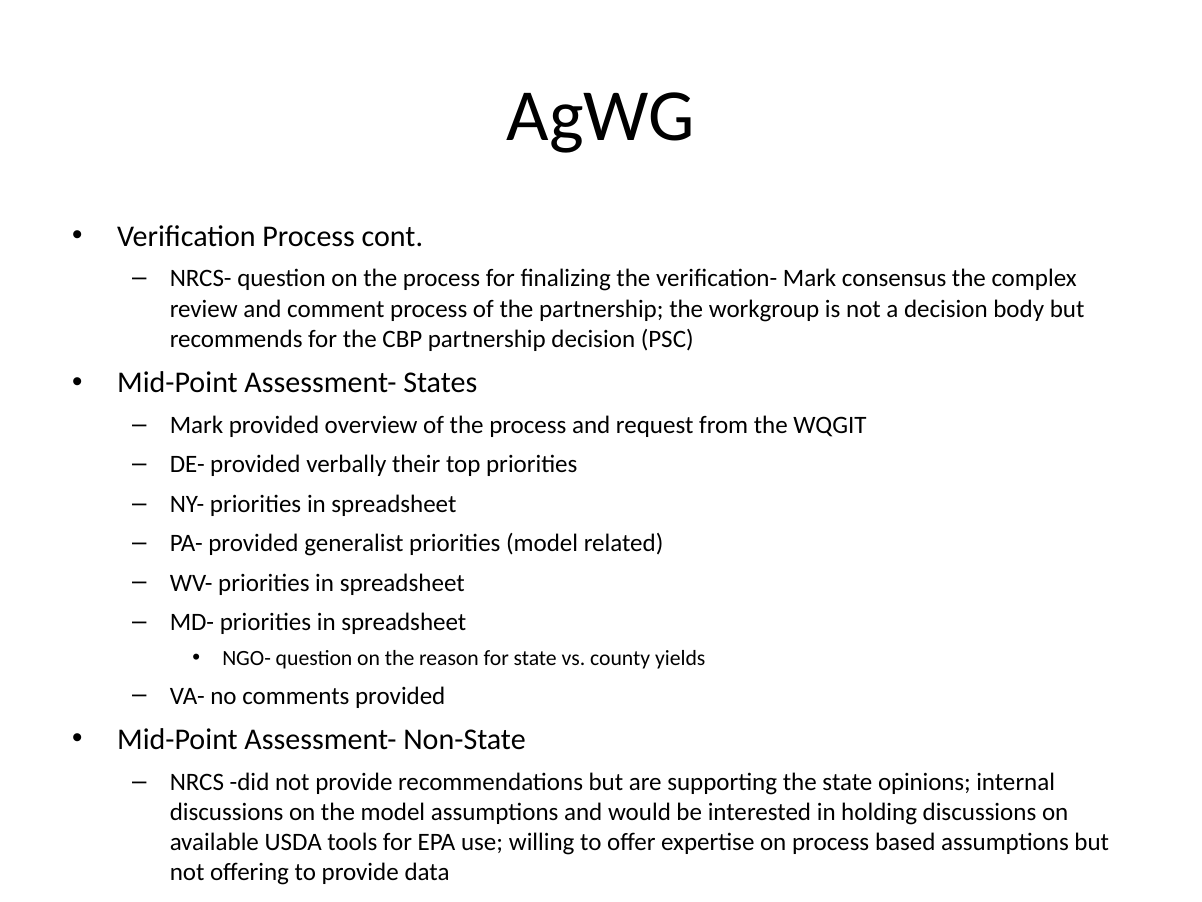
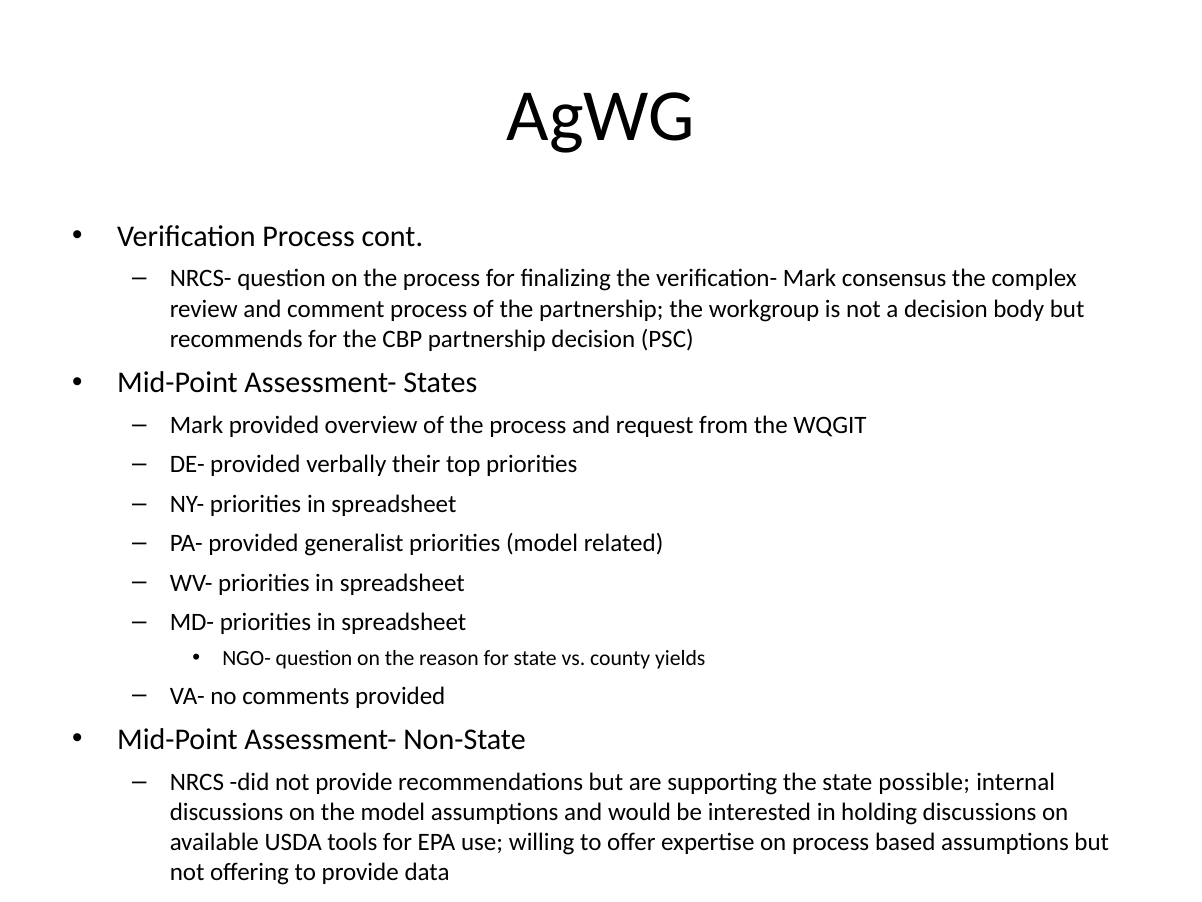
opinions: opinions -> possible (924, 782)
